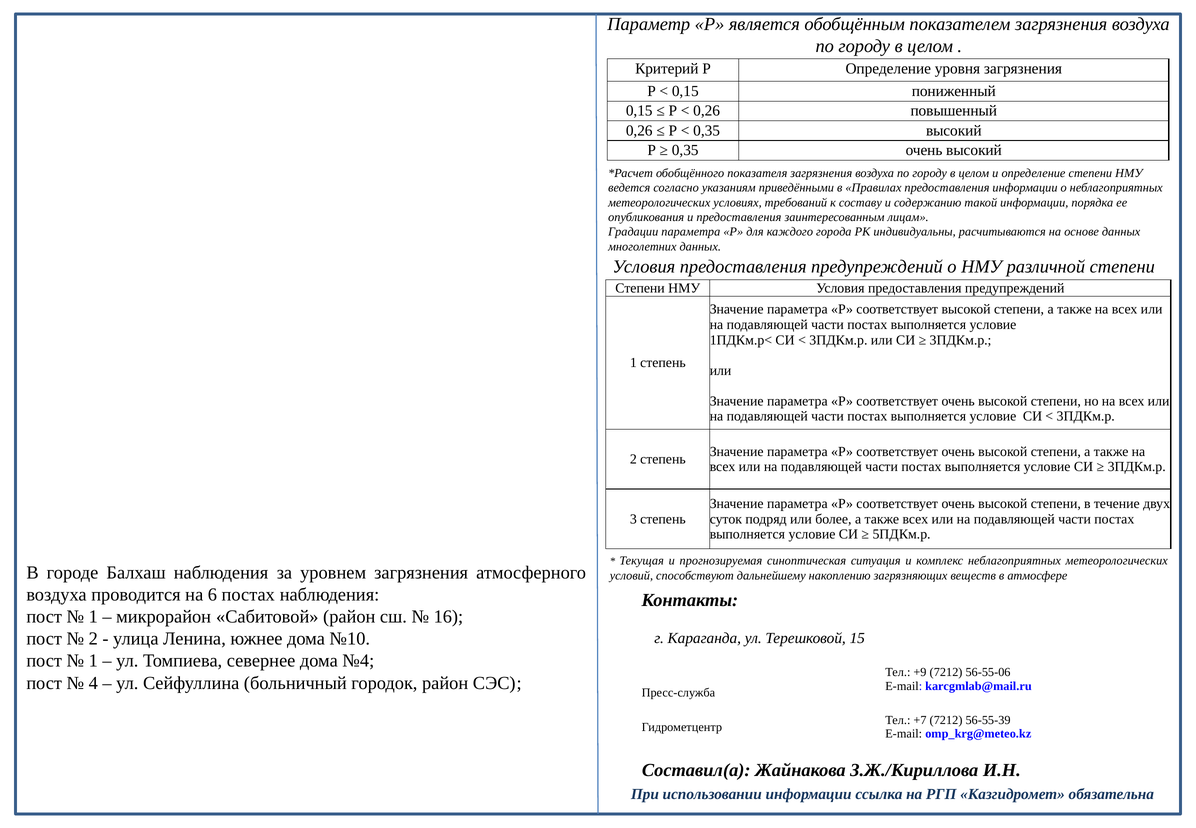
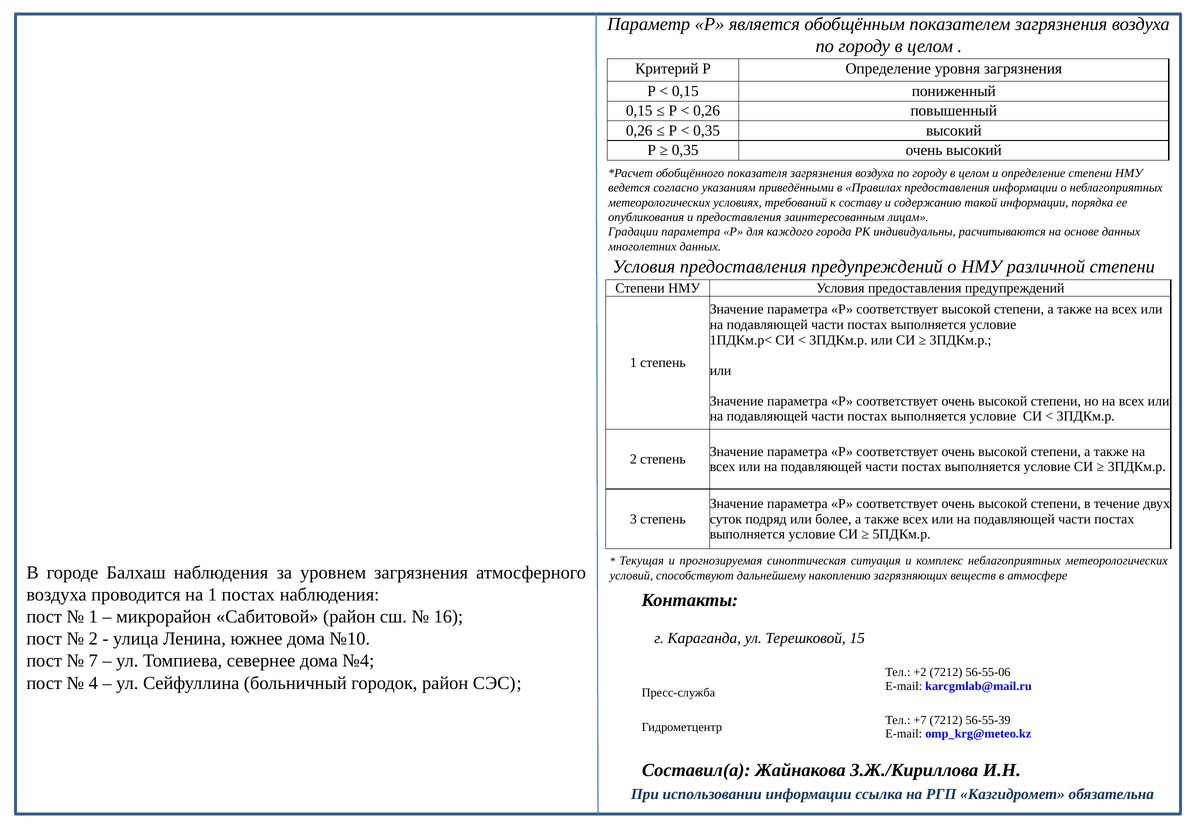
на 6: 6 -> 1 (212, 595)
1: 1 -> 7 (93, 661)
+9: +9 -> +2 (920, 672)
